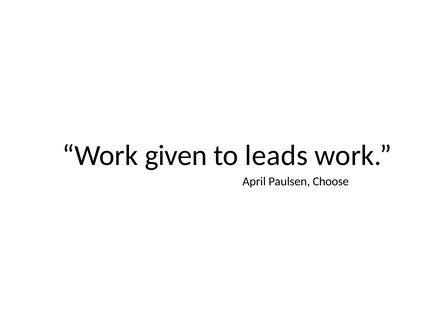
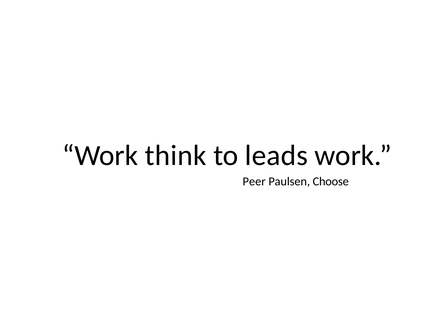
given: given -> think (176, 156)
April: April -> Peer (254, 182)
